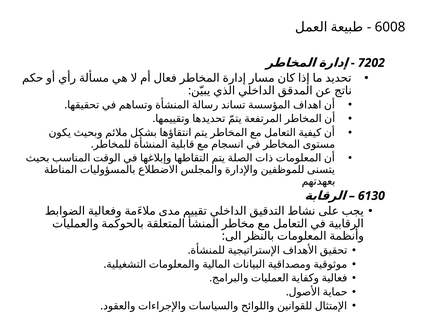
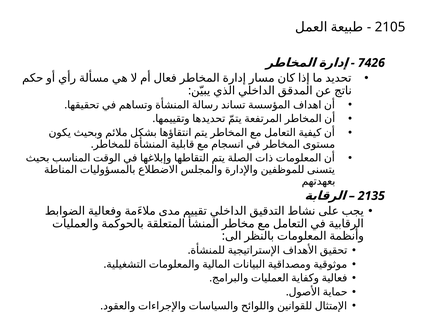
6008: 6008 -> 2105 (390, 27)
7202: 7202 -> 7426 (371, 63)
6130: 6130 -> 2135 (371, 196)
